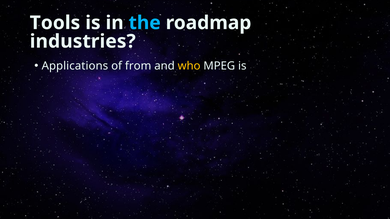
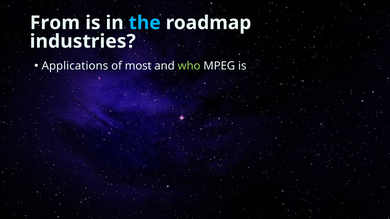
Tools: Tools -> From (55, 23)
from: from -> most (138, 66)
who colour: yellow -> light green (189, 66)
